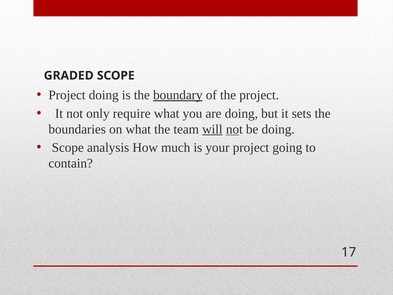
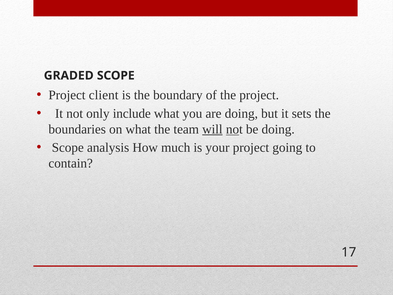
Project doing: doing -> client (104, 95)
boundary underline: present -> none (178, 95)
require: require -> include (132, 113)
